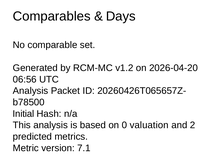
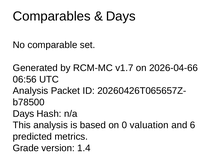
v1.2: v1.2 -> v1.7 (124, 68)
2026-04-20: 2026-04-20 -> 2026-04-66 (174, 68)
Initial: Initial -> Days (23, 113)
2: 2 -> 6 (193, 125)
Metric: Metric -> Grade (26, 148)
7.1: 7.1 -> 1.4 (84, 148)
